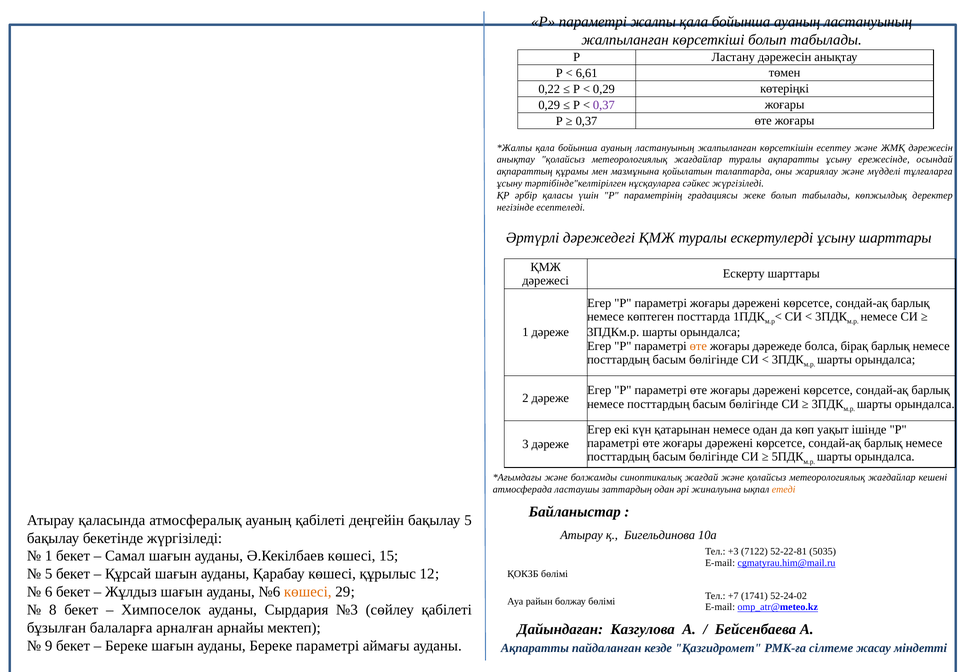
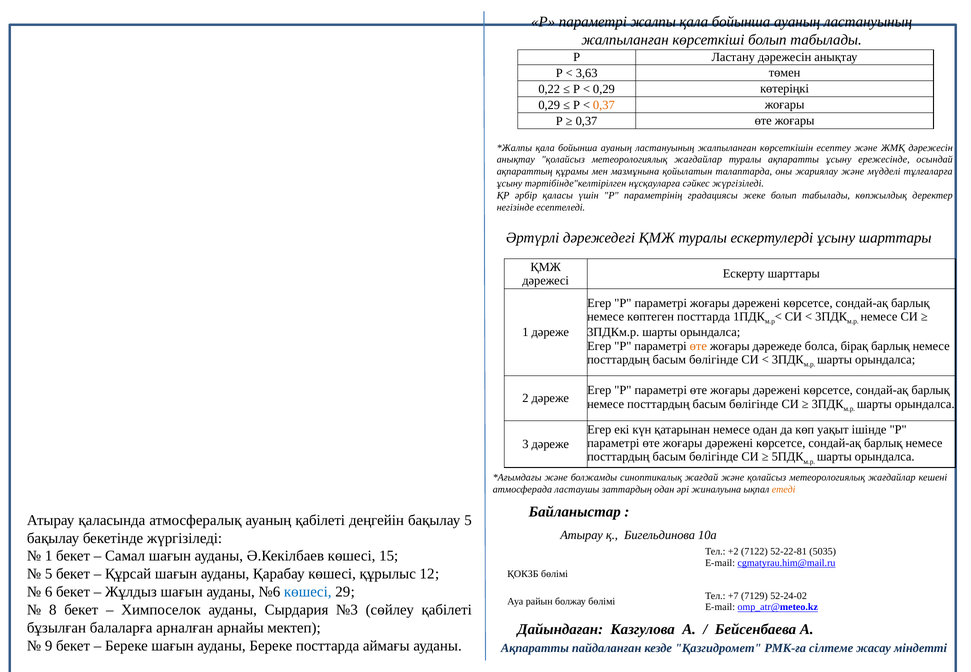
6,61: 6,61 -> 3,63 (587, 73)
0,37 colour: purple -> orange (604, 105)
+3: +3 -> +2 (733, 552)
көшесі colour: orange -> blue (308, 592)
1741: 1741 -> 7129 (754, 596)
Береке параметрі: параметрі -> посттарда (328, 646)
